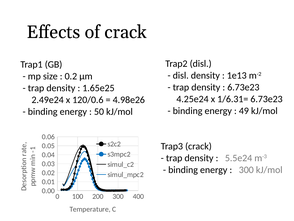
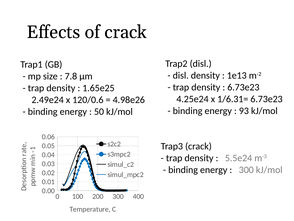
0.2: 0.2 -> 7.8 (71, 76)
49: 49 -> 93 (244, 111)
